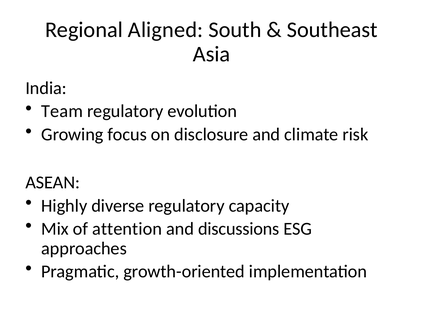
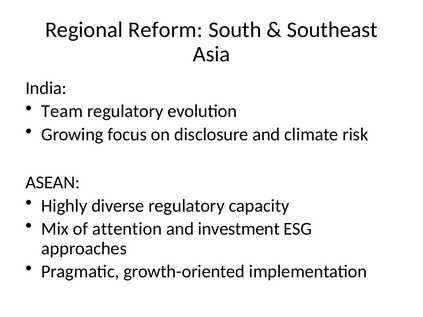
Aligned: Aligned -> Reform (166, 30)
discussions: discussions -> investment (239, 229)
